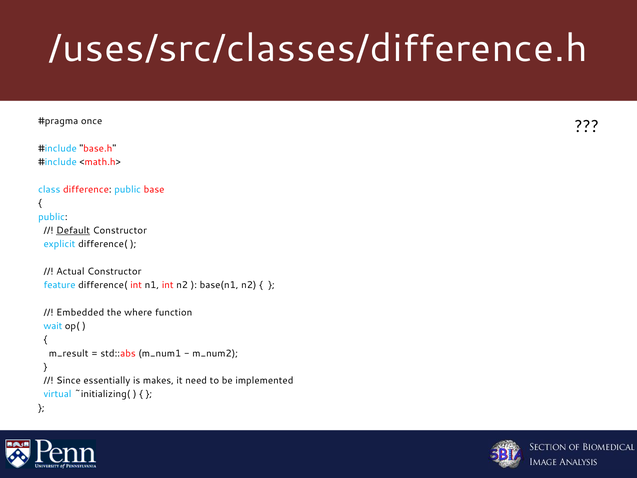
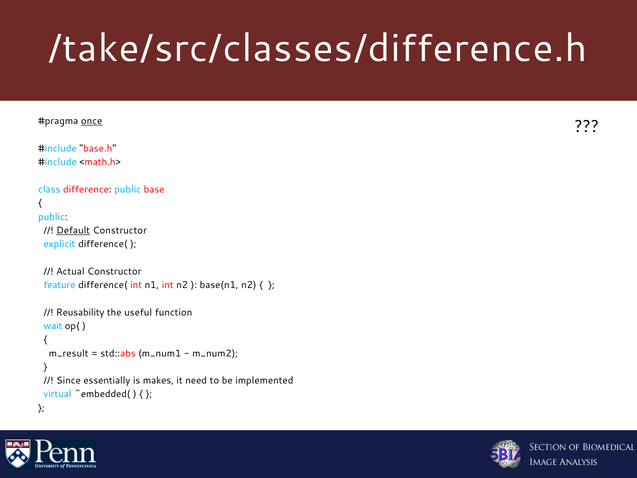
/uses/src/classes/difference.h: /uses/src/classes/difference.h -> /take/src/classes/difference.h (318, 48)
once underline: none -> present (92, 121)
Embedded: Embedded -> Reusability (80, 312)
where: where -> useful (138, 312)
~initializing(: ~initializing( -> ~embedded( (102, 394)
